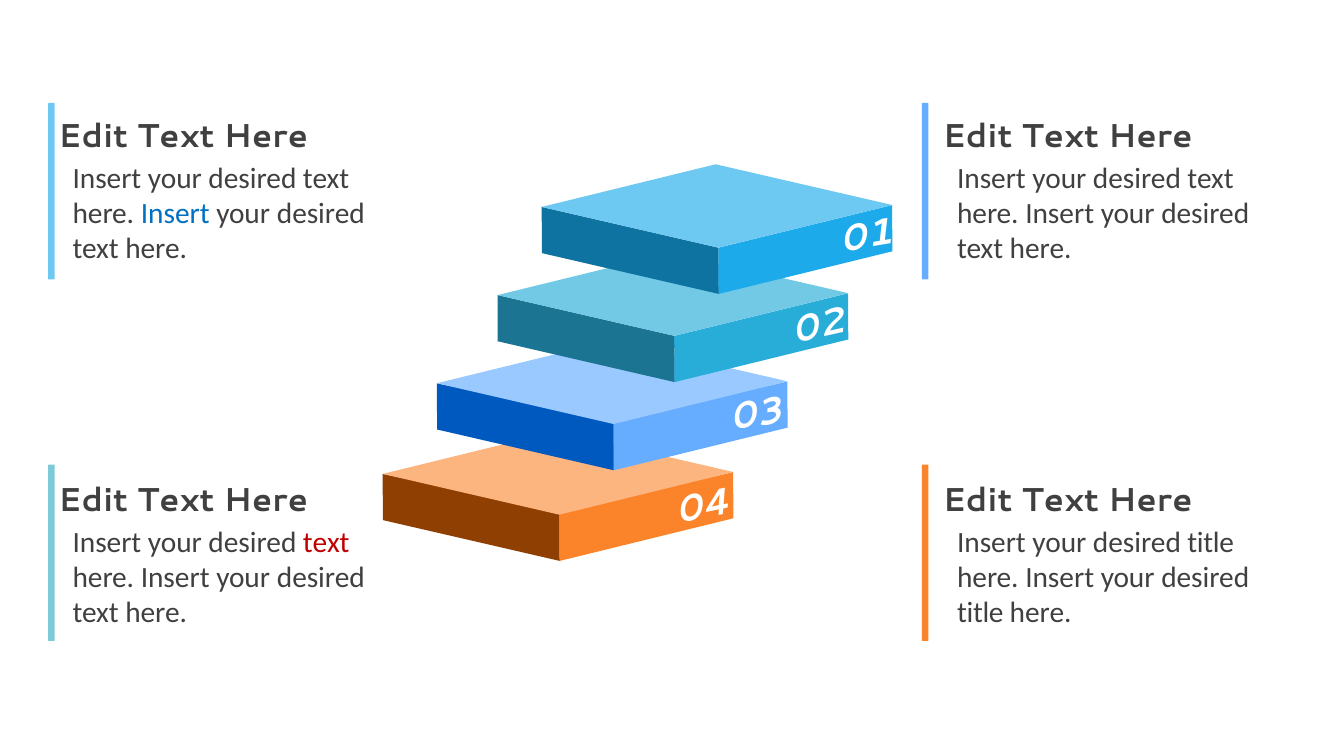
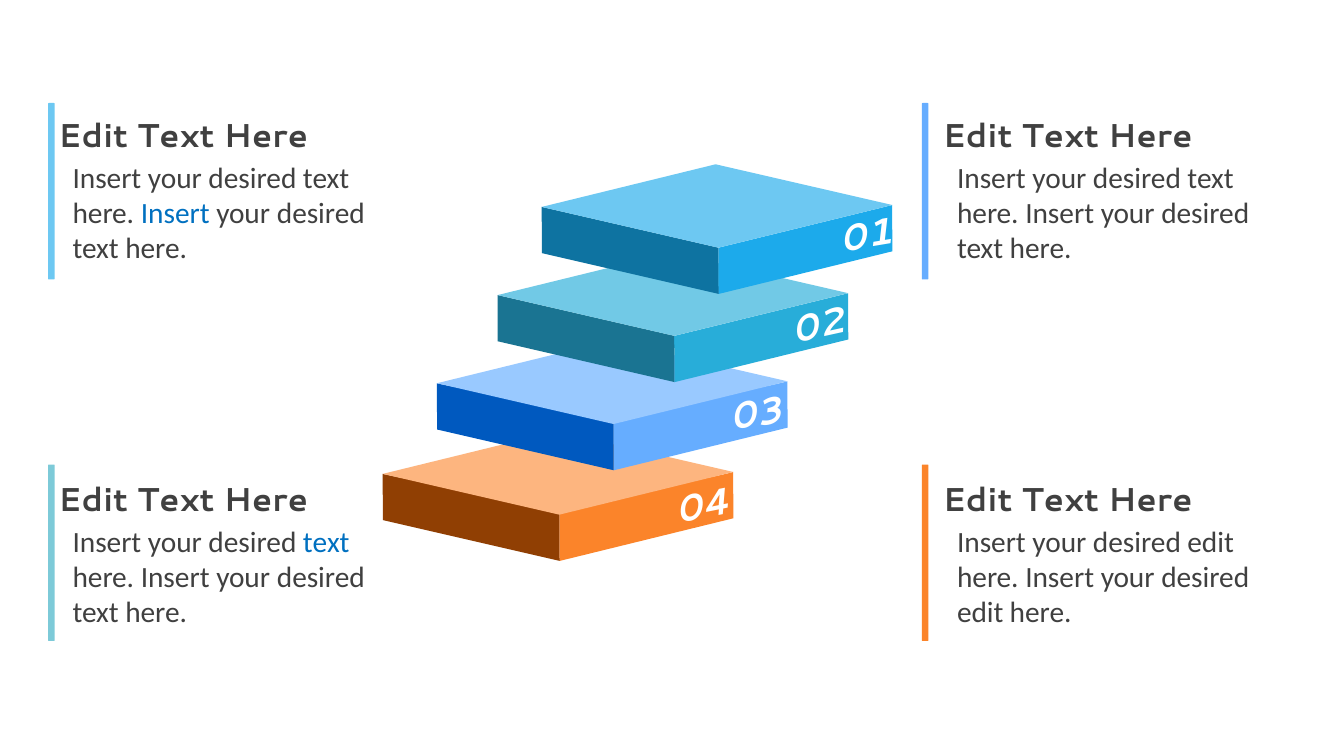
text colour: red -> blue (326, 542)
title: title -> edit (1211, 542)
title: title -> edit (980, 613)
